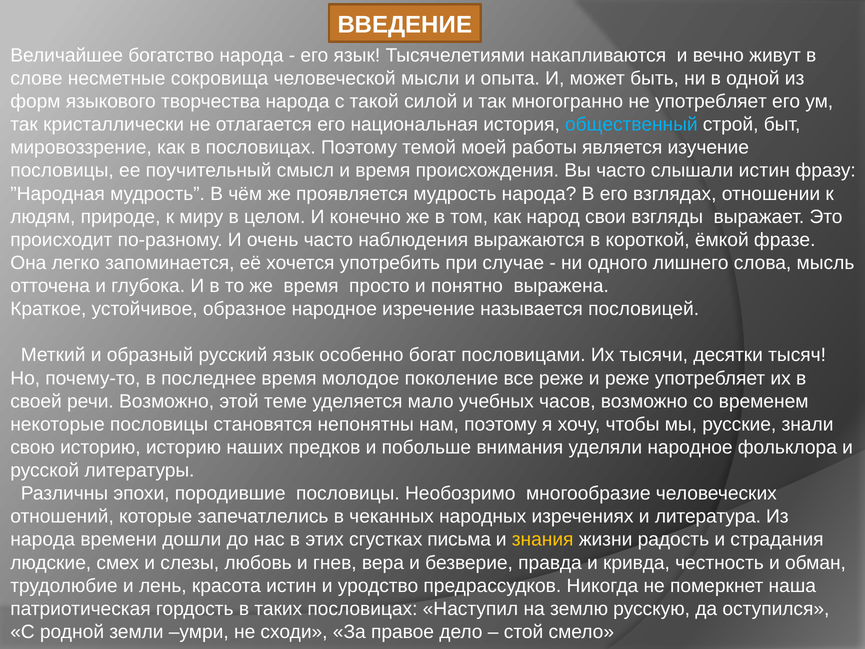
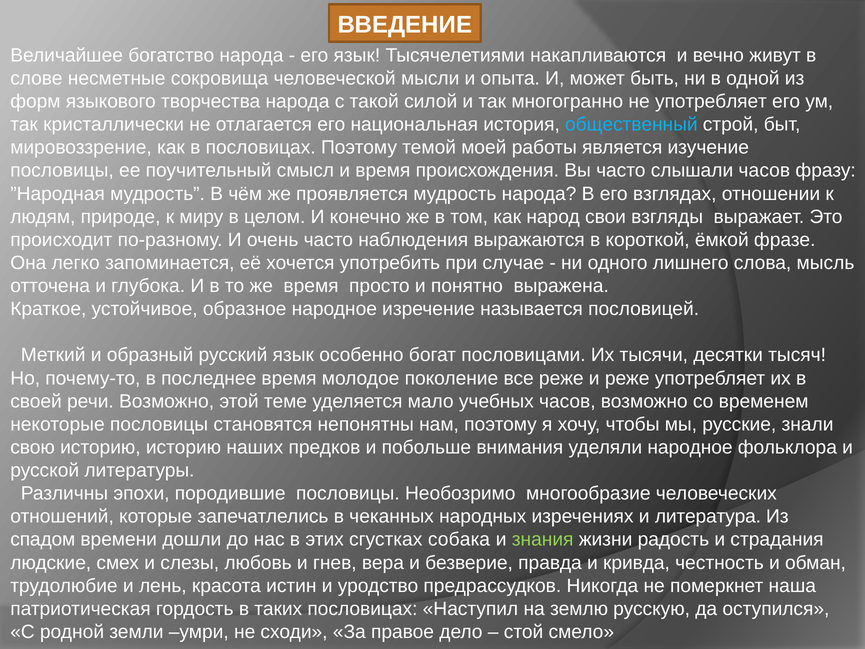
слышали истин: истин -> часов (764, 171)
народа: народа -> спадом (43, 539)
письма: письма -> собака (459, 539)
знания colour: yellow -> light green (543, 539)
